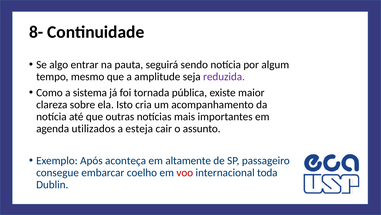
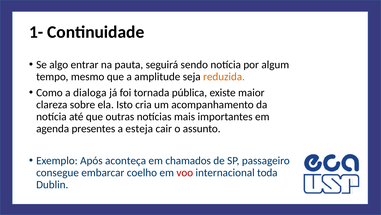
8-: 8- -> 1- (36, 32)
reduzida colour: purple -> orange (224, 76)
sistema: sistema -> dialoga (90, 92)
utilizados: utilizados -> presentes (93, 128)
altamente: altamente -> chamados (188, 160)
